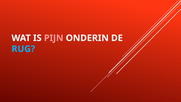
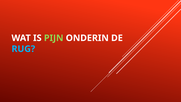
PIJN colour: pink -> light green (54, 38)
